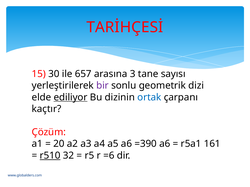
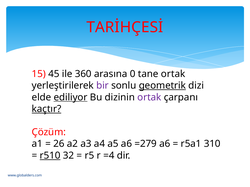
30: 30 -> 45 (54, 74)
657: 657 -> 360 (83, 74)
3: 3 -> 0 (133, 74)
tane sayısı: sayısı -> ortak (173, 74)
geometrik underline: none -> present (162, 86)
ortak colour: blue -> purple (149, 97)
kaçtır underline: none -> present (46, 109)
20: 20 -> 26 (59, 144)
=390: =390 -> =279 (146, 144)
161: 161 -> 310 (212, 144)
=6: =6 -> =4 (109, 156)
